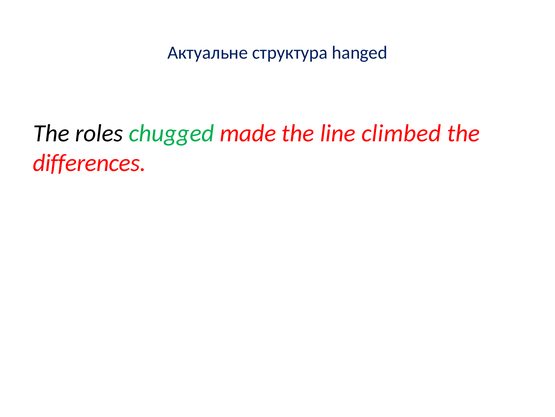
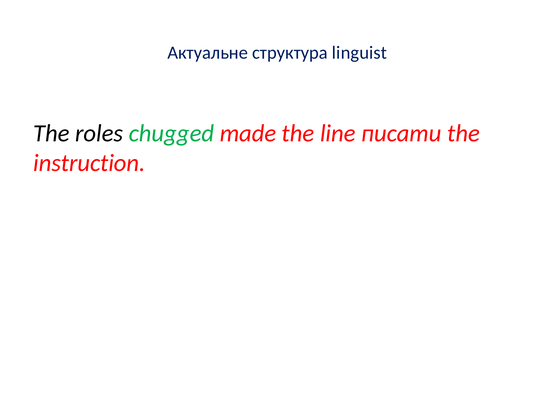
hanged: hanged -> linguist (360, 53)
climbed: climbed -> писати (401, 133)
differences: differences -> instruction (89, 163)
